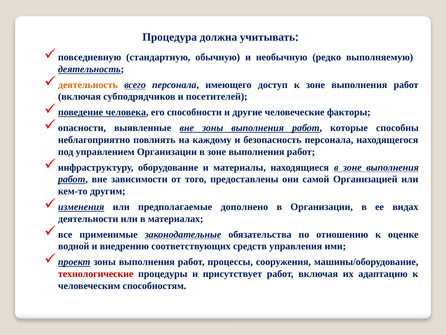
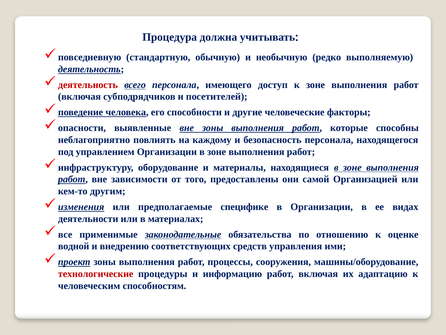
деятельность colour: orange -> red (88, 85)
дополнено: дополнено -> специфике (244, 207)
присутствует: присутствует -> информацию (232, 273)
